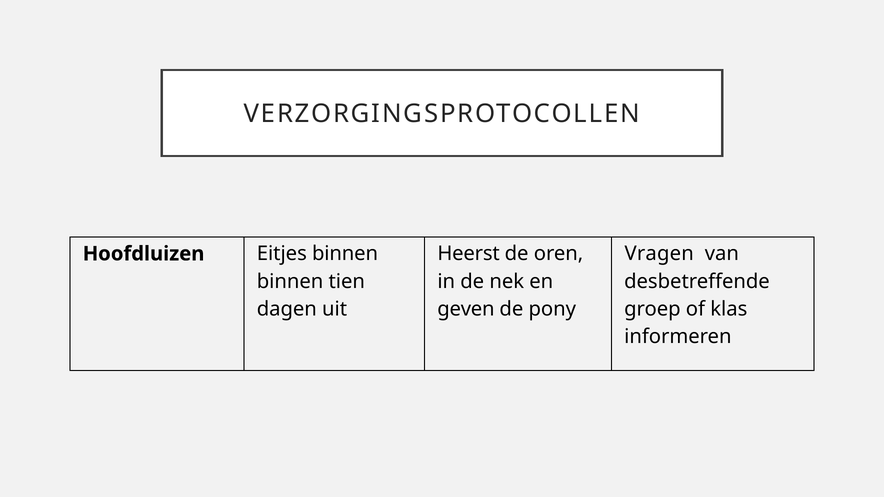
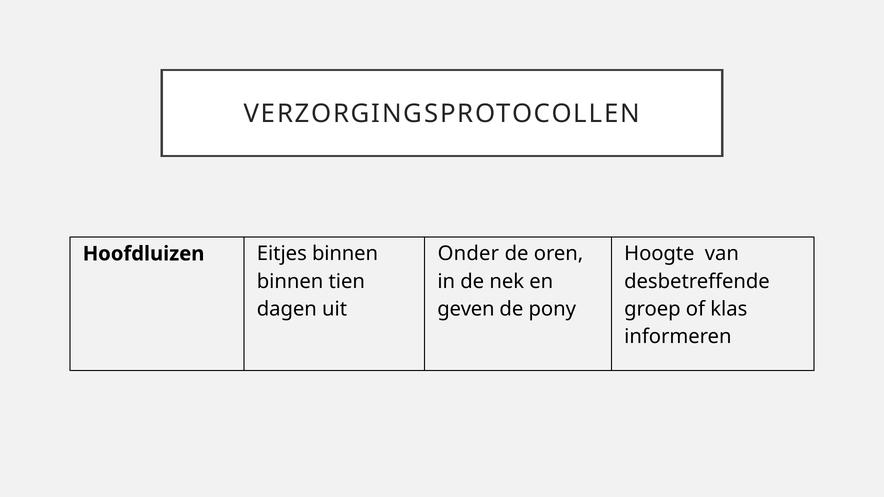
Heerst: Heerst -> Onder (468, 254)
Vragen: Vragen -> Hoogte (659, 254)
